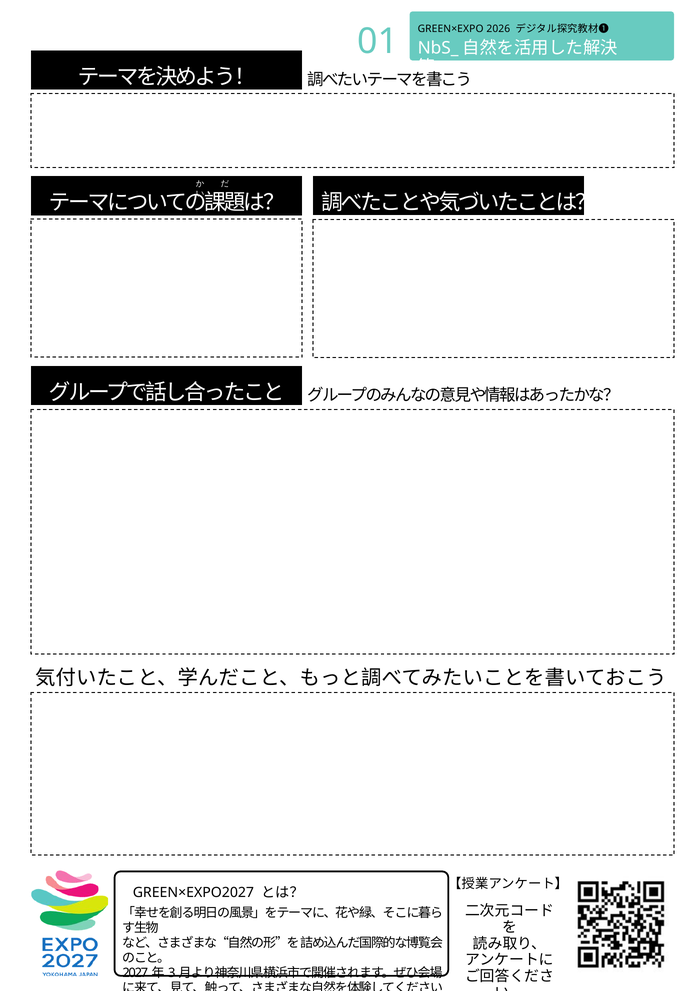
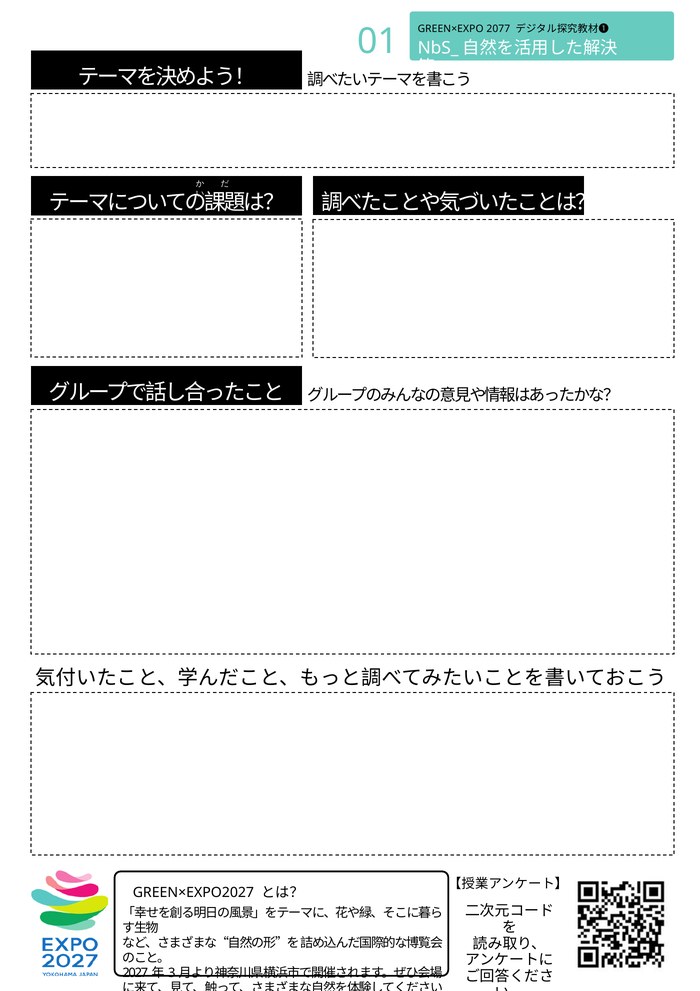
2026: 2026 -> 2077 (498, 29)
